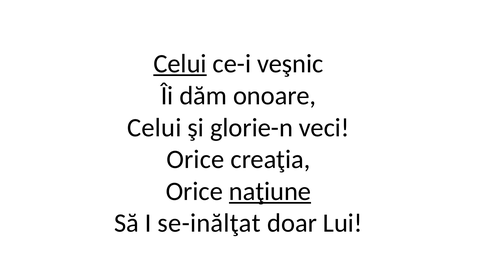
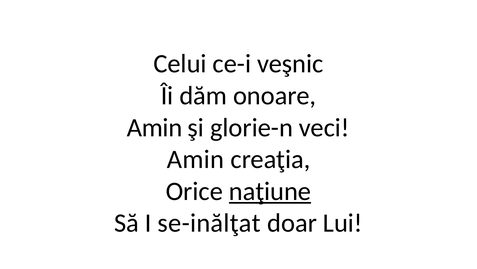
Celui underline: present -> none (180, 64)
Celui: Celui -> Amin (155, 127)
Orice: Orice -> Amin (195, 159)
